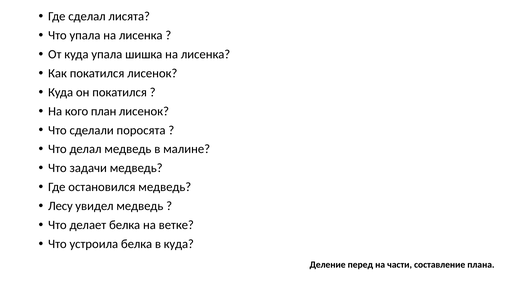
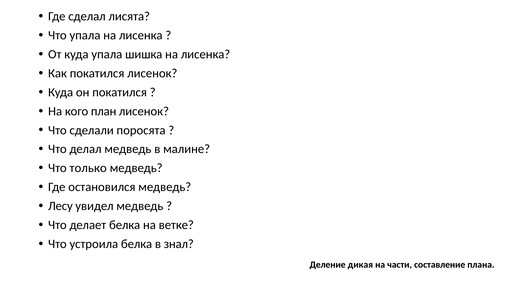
задачи: задачи -> только (88, 168)
в куда: куда -> знал (179, 244)
перед: перед -> дикая (360, 265)
